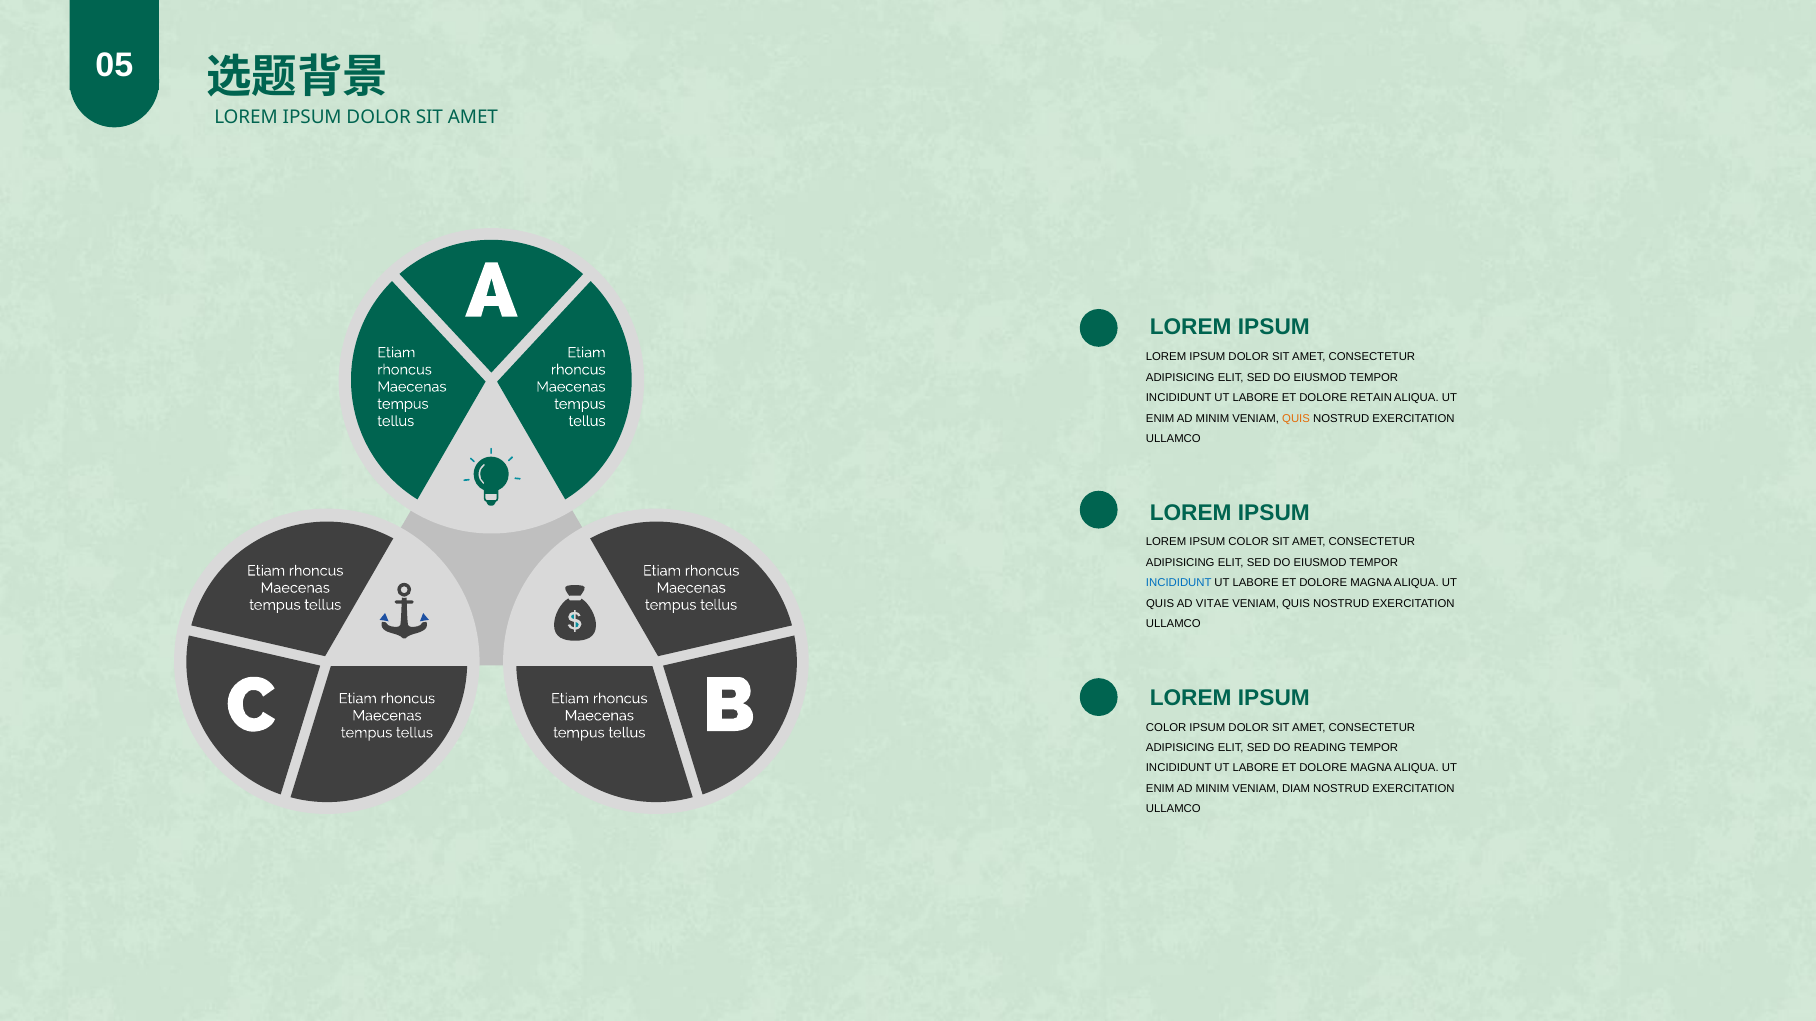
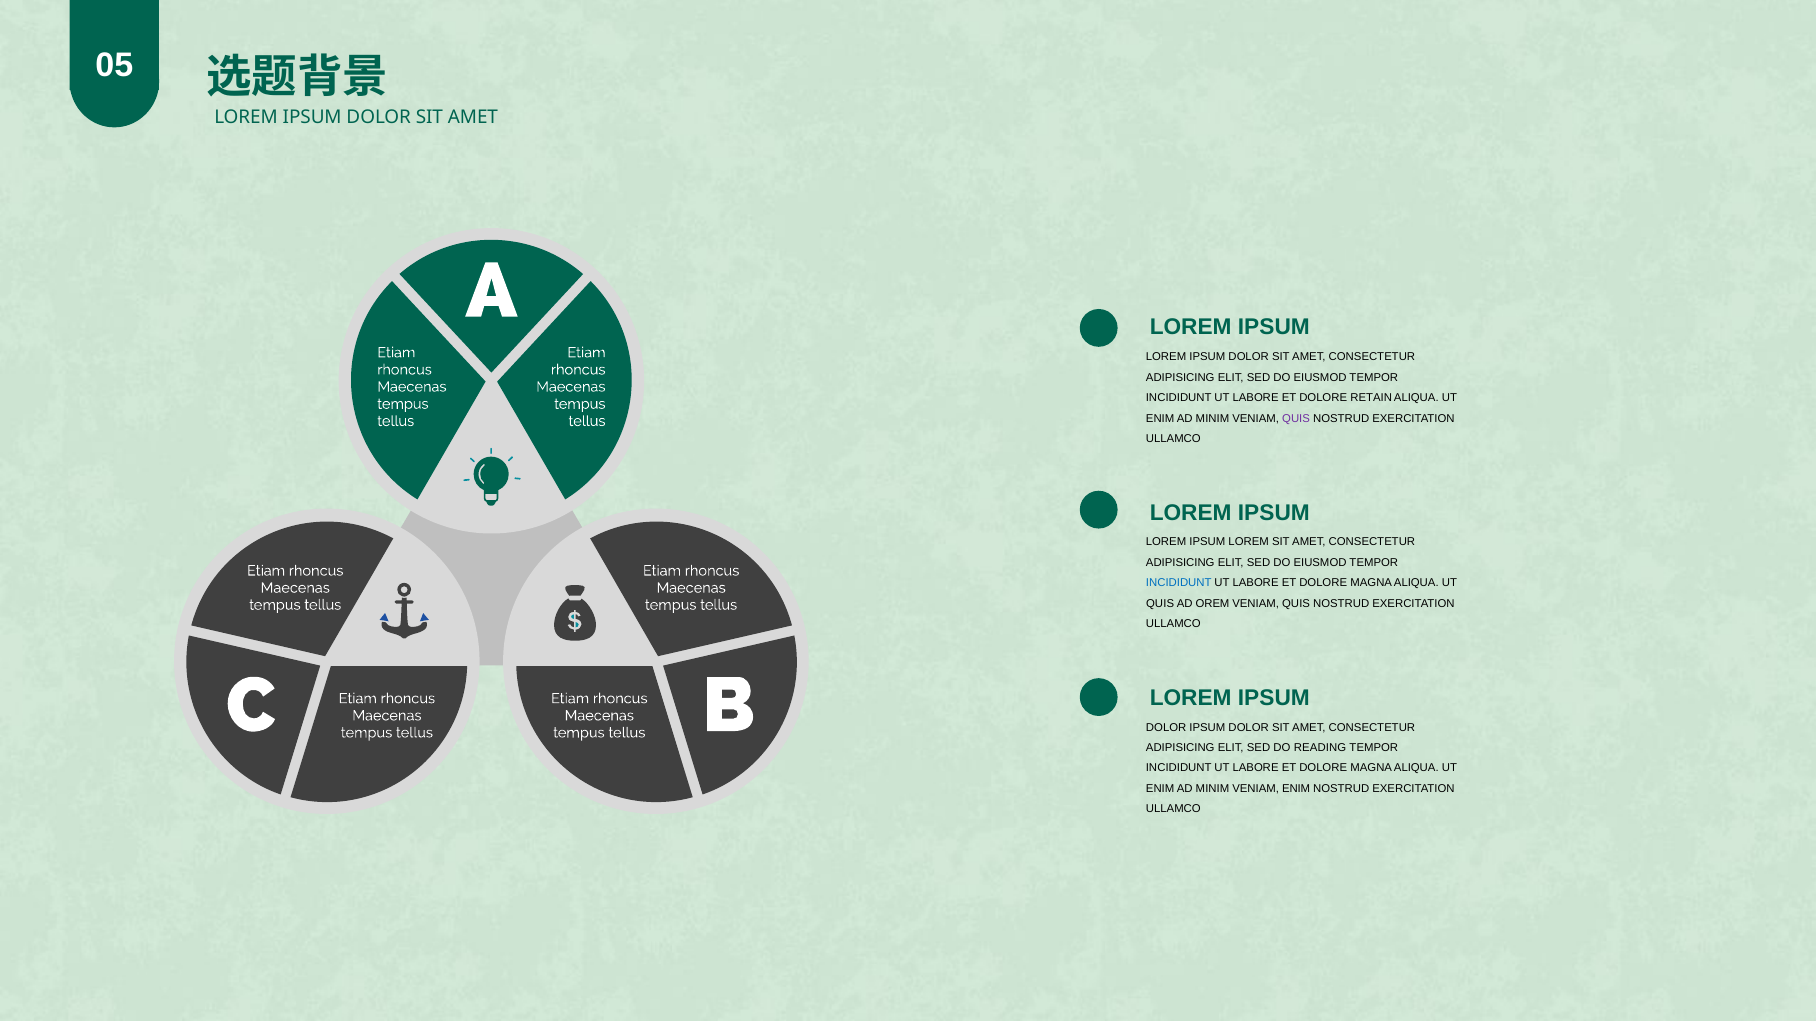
QUIS colour: orange -> purple (1296, 419)
COLOR: COLOR -> LOREM (1249, 542)
VITAE: VITAE -> OREM (1213, 604)
COLOR: COLOR -> DOLOR (1166, 728)
VENIAM DIAM: DIAM -> ENIM (1296, 789)
